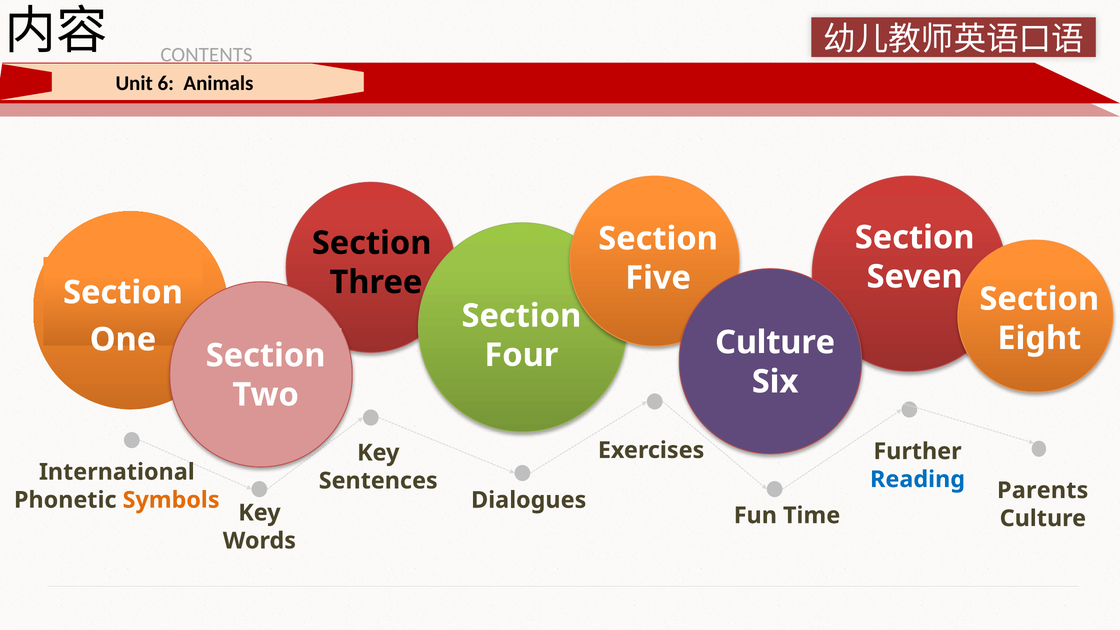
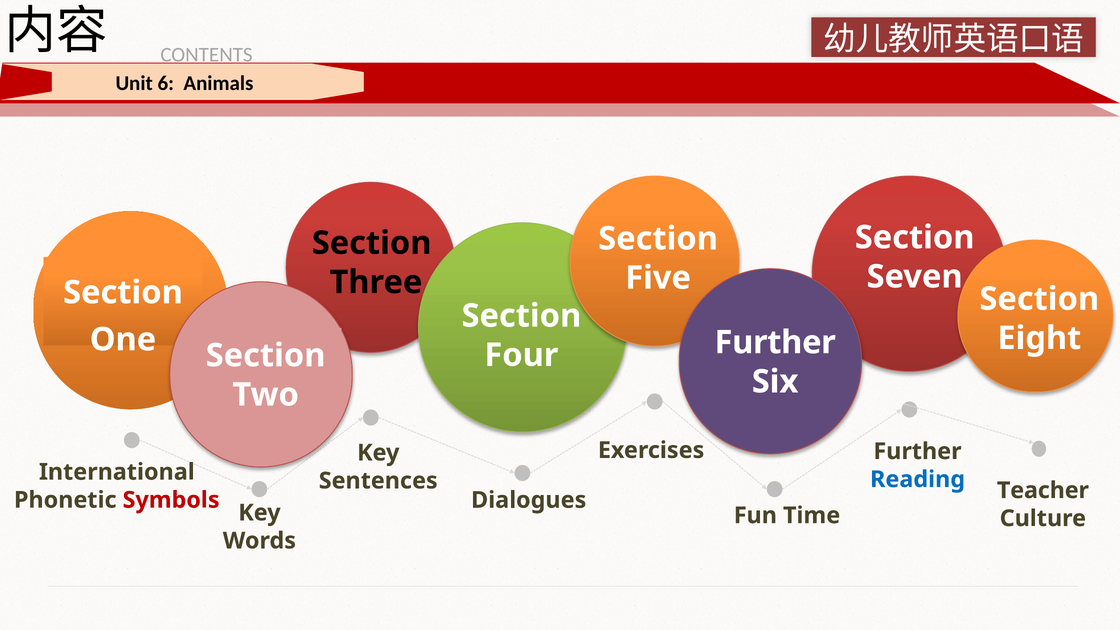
Culture: Culture -> Further (775, 342)
Parents: Parents -> Teacher (1043, 490)
Symbols colour: orange -> red (171, 500)
